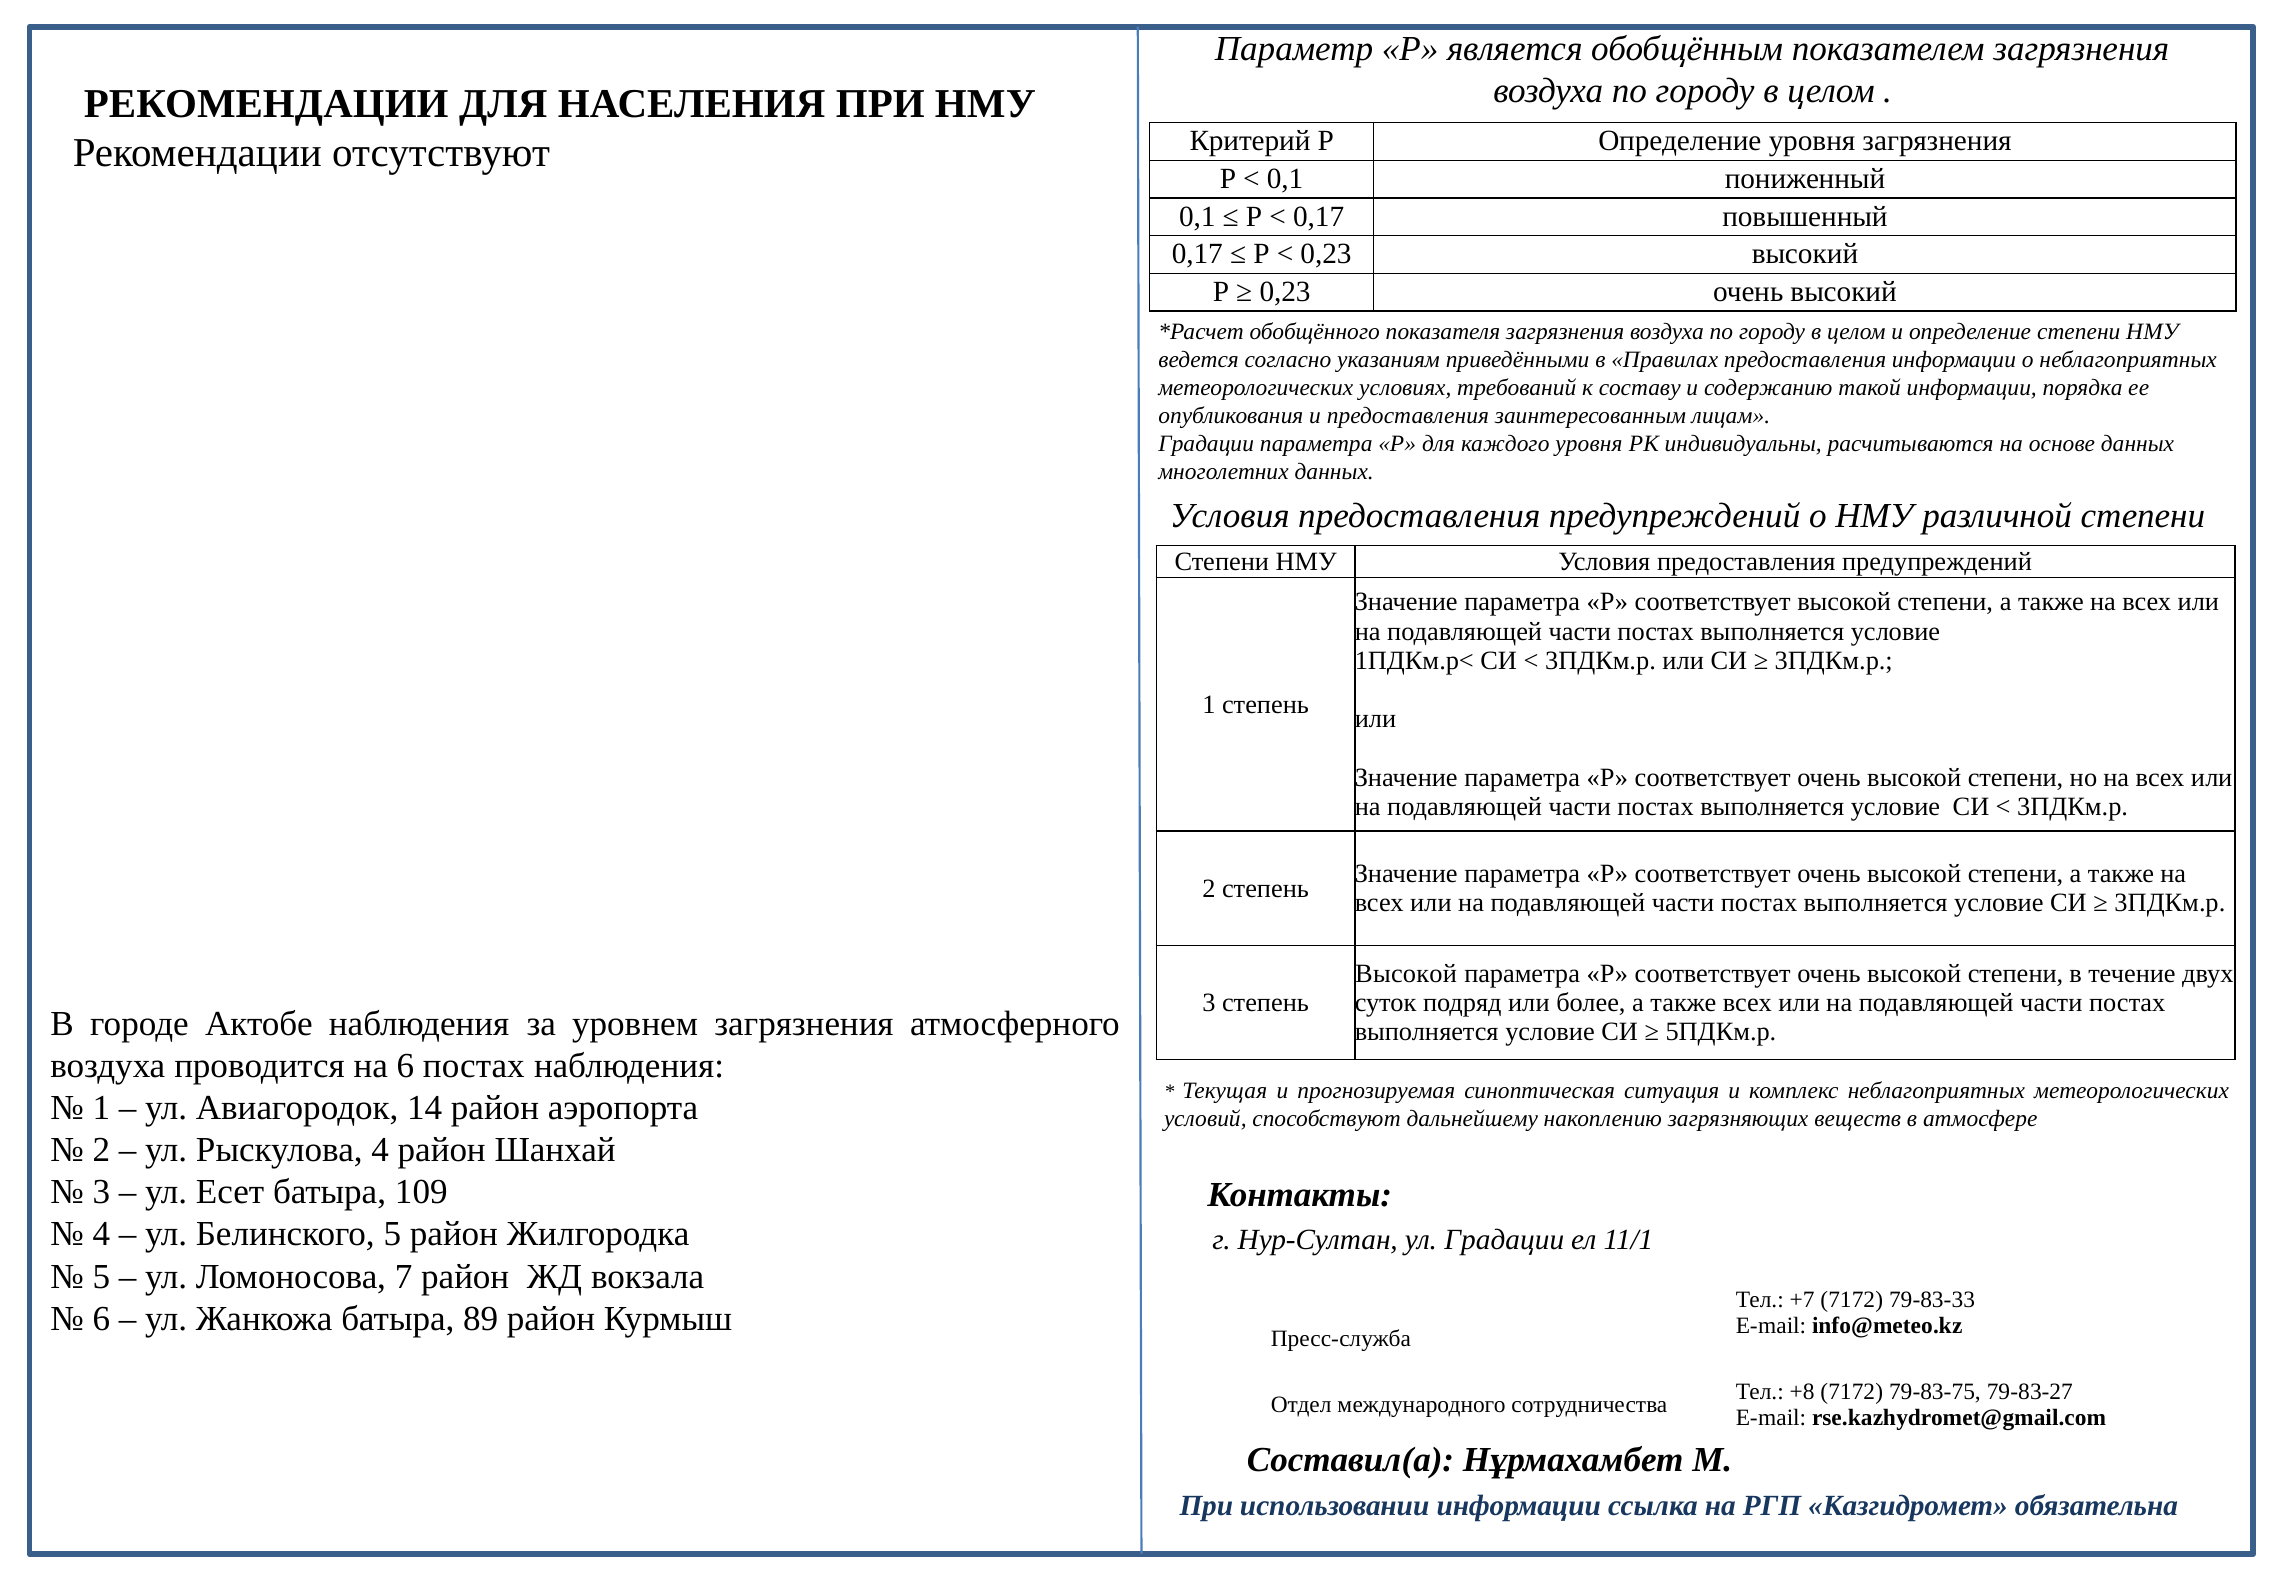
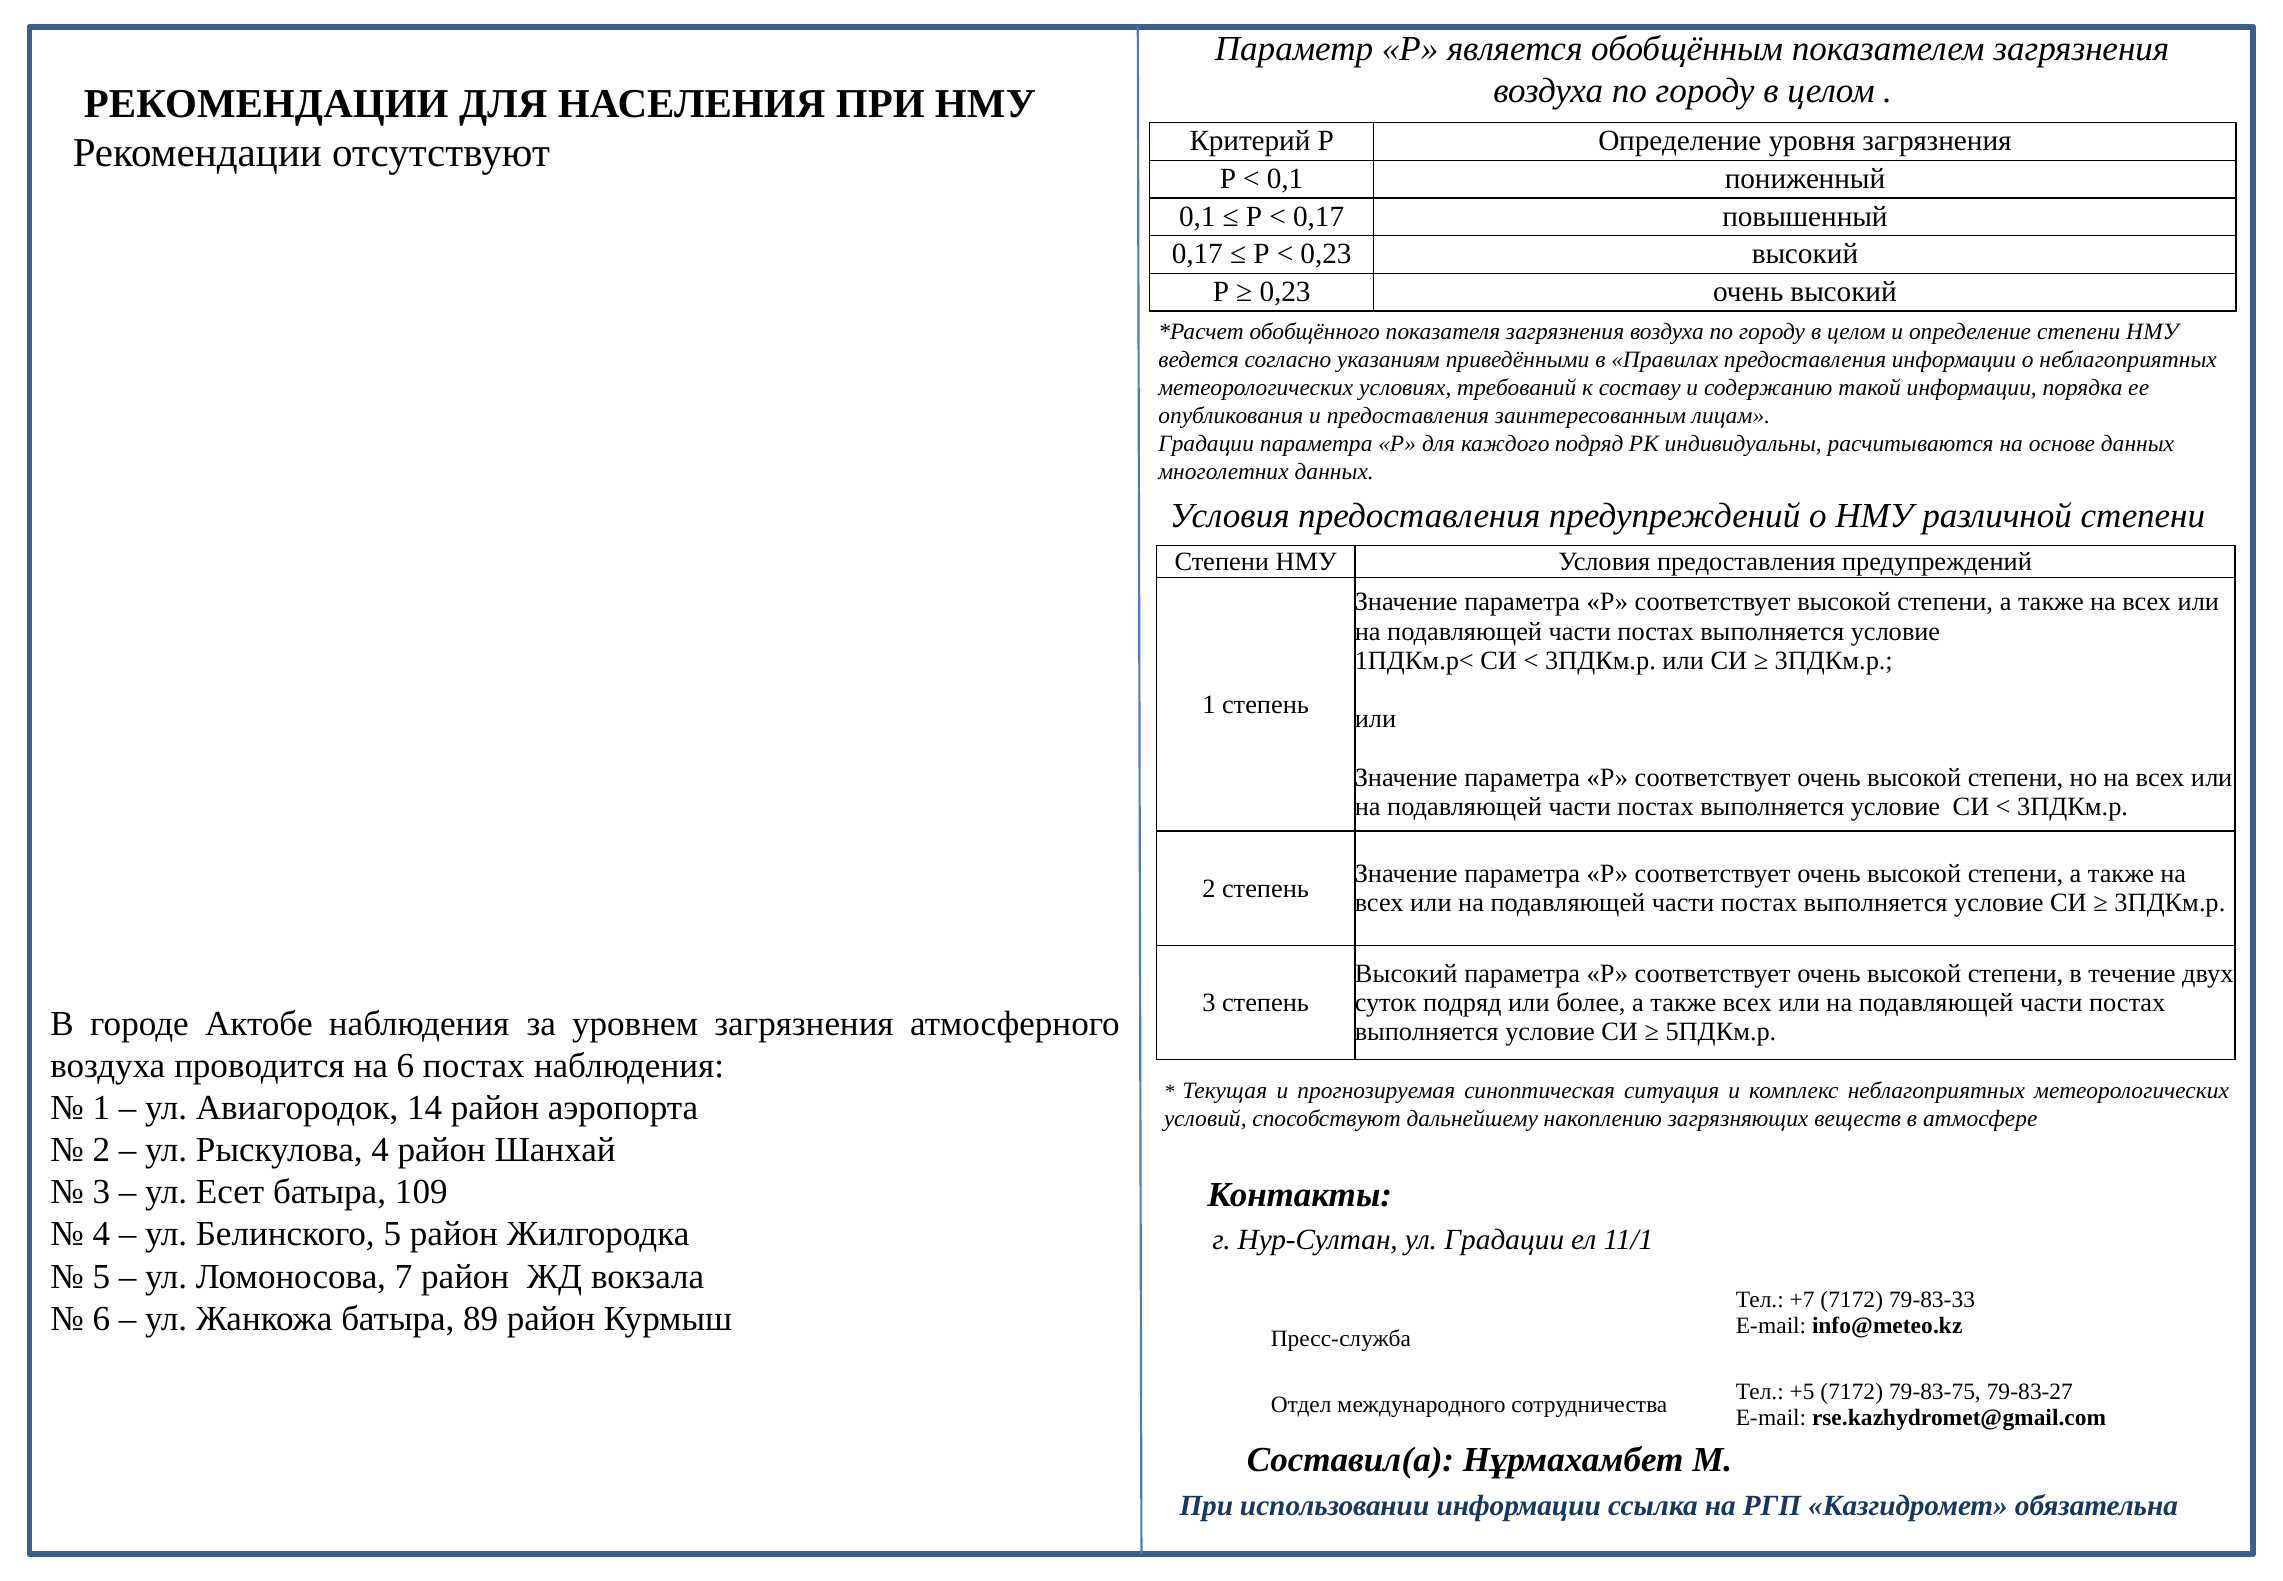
каждого уровня: уровня -> подряд (1589, 443)
Высокой: Высокой -> Высокий (1406, 973)
+8: +8 -> +5 (1802, 1391)
